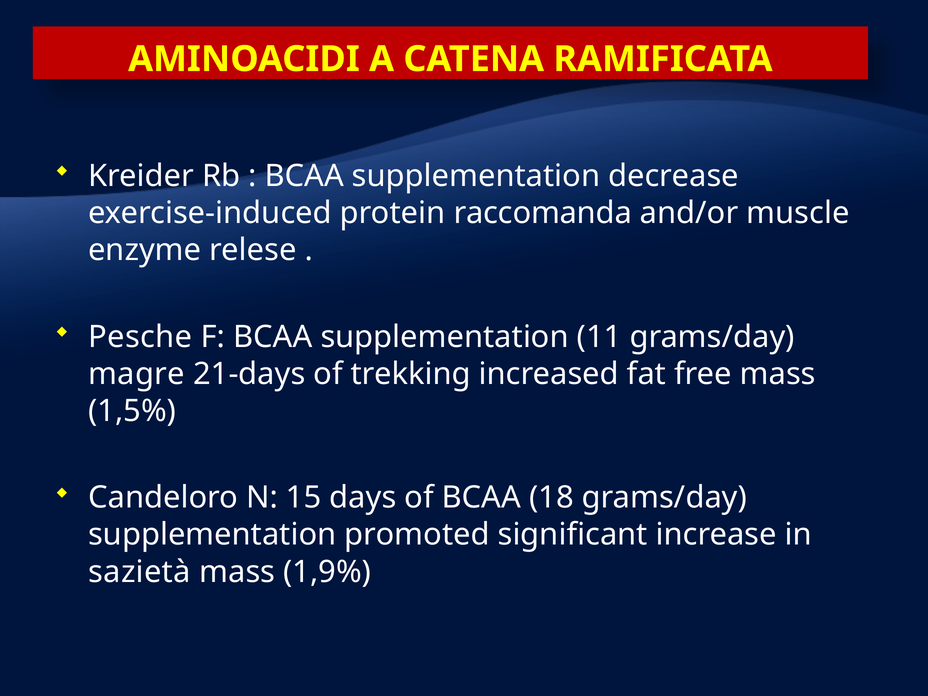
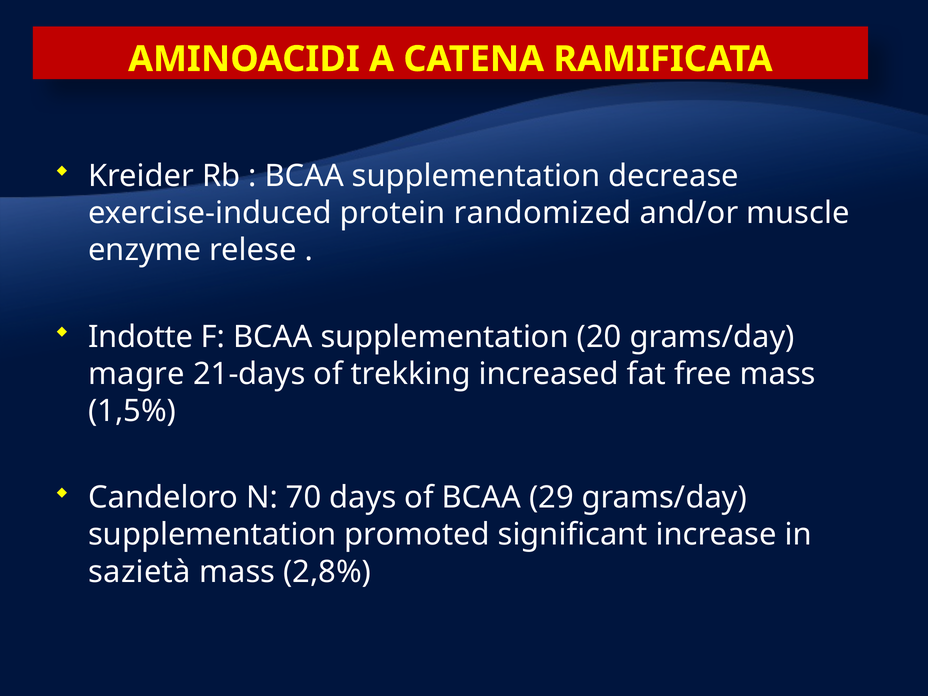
raccomanda: raccomanda -> randomized (543, 213)
Pesche: Pesche -> Indotte (141, 337)
11: 11 -> 20 (599, 337)
15: 15 -> 70 (304, 498)
18: 18 -> 29 (551, 498)
1,9%: 1,9% -> 2,8% (327, 572)
